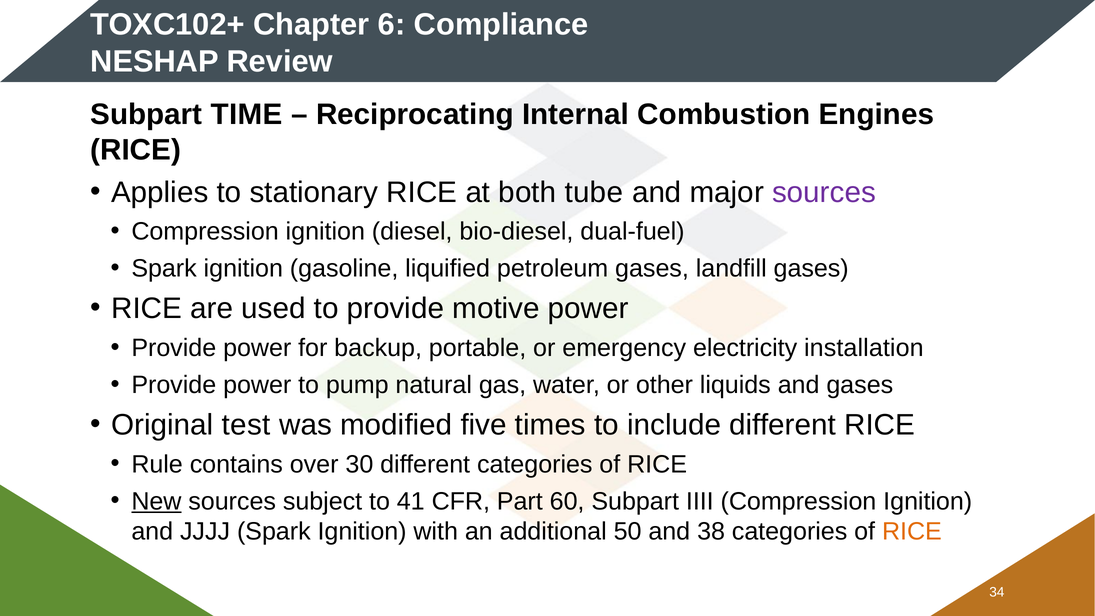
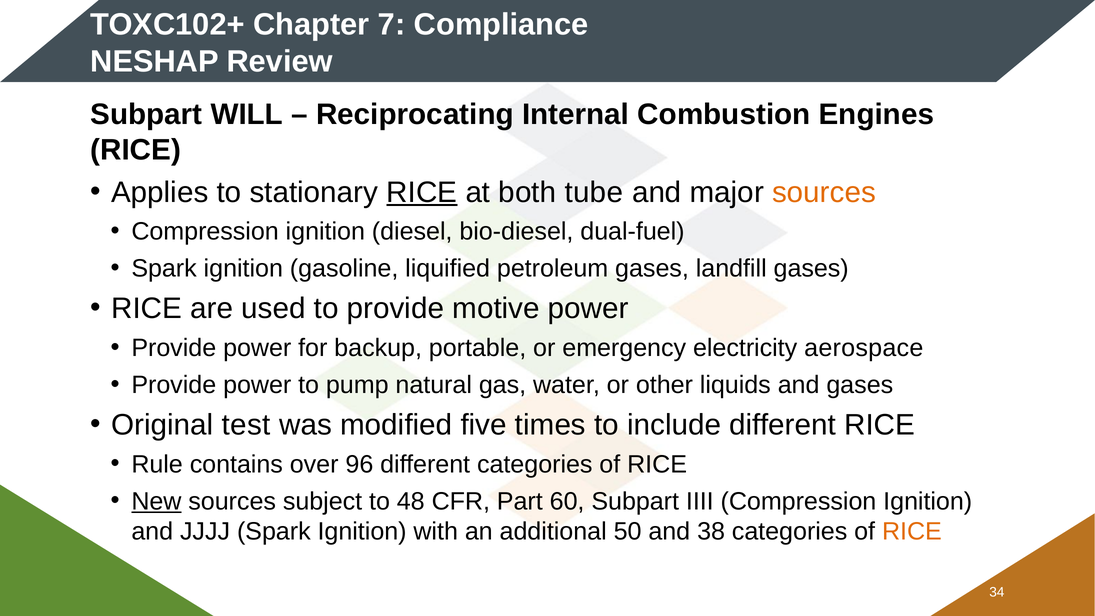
6: 6 -> 7 (392, 25)
TIME: TIME -> WILL (247, 114)
RICE underline: none -> present (422, 192)
sources colour: purple -> orange (824, 192)
installation: installation -> aerospace (864, 348)
30: 30 -> 96 (359, 464)
41: 41 -> 48 (411, 501)
